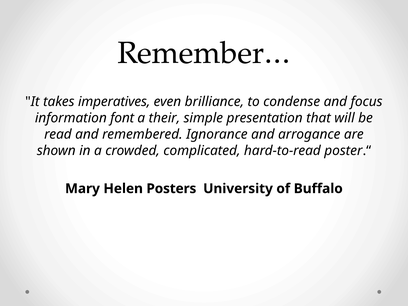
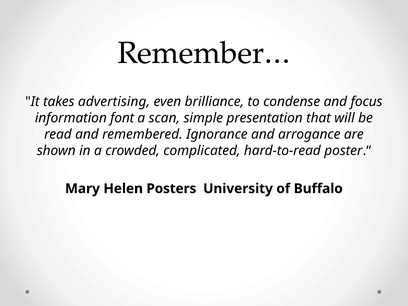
imperatives: imperatives -> advertising (114, 102)
their: their -> scan (164, 118)
